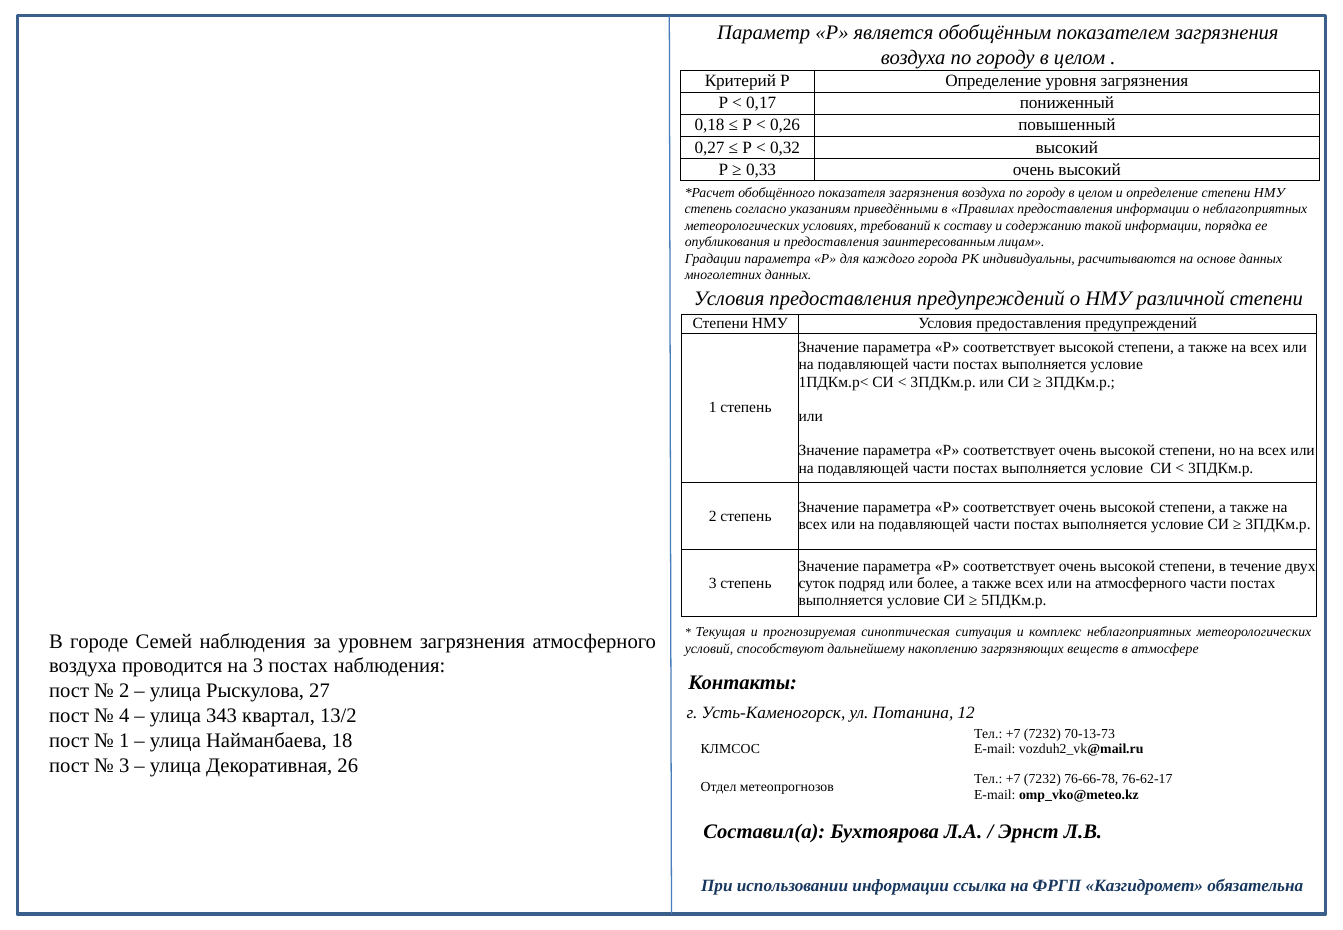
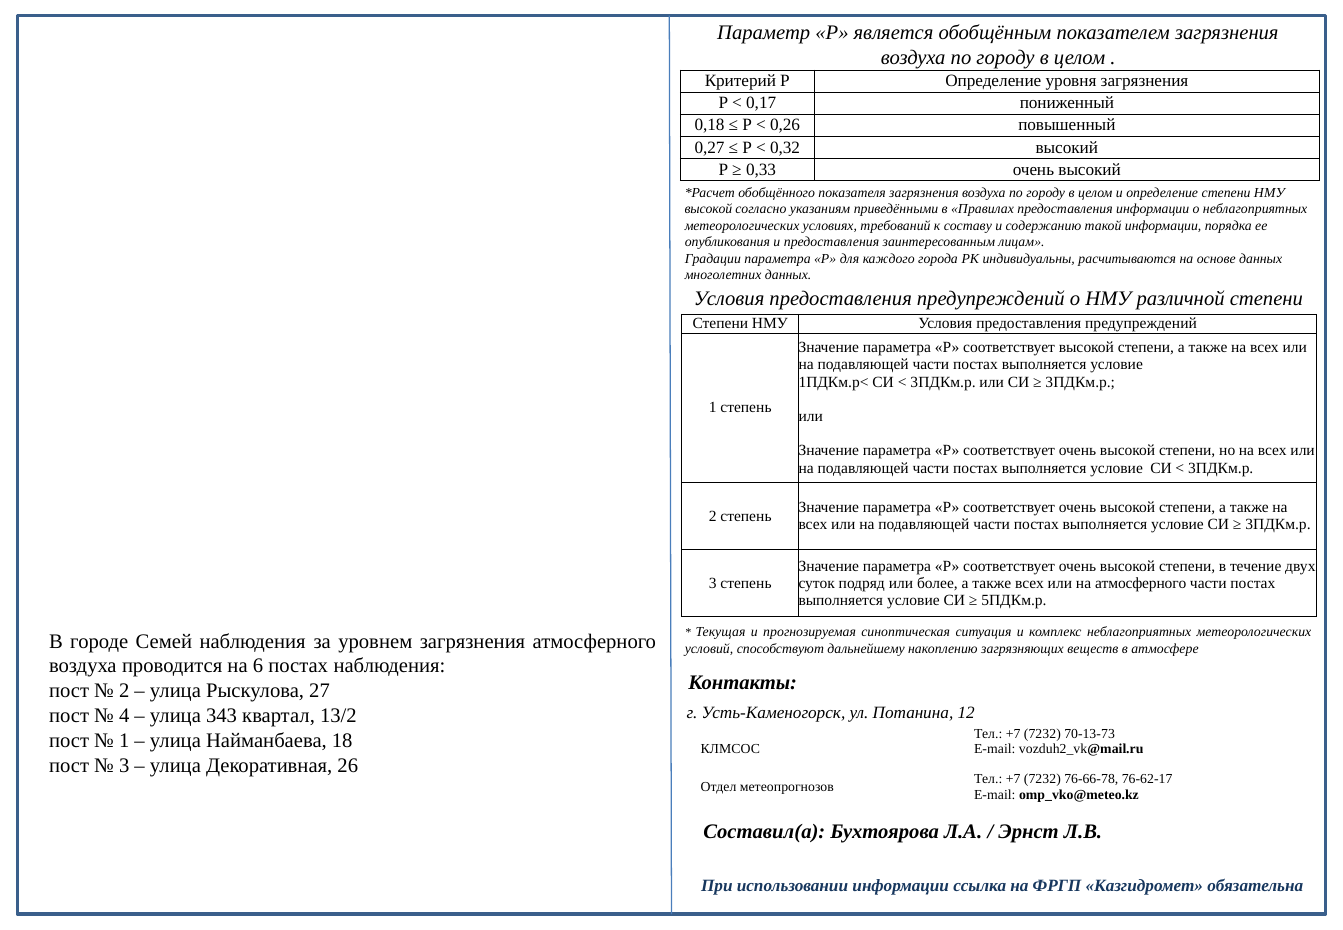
степень: степень -> высокой (708, 209)
на 3: 3 -> 6 (258, 666)
